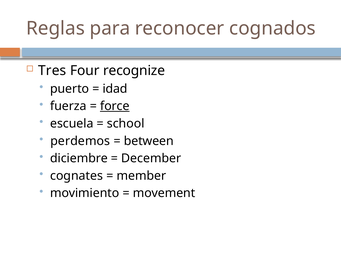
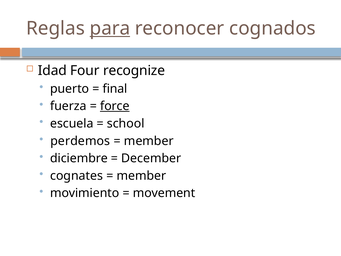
para underline: none -> present (110, 28)
Tres: Tres -> Idad (52, 71)
idad: idad -> final (115, 89)
between: between -> member (149, 141)
